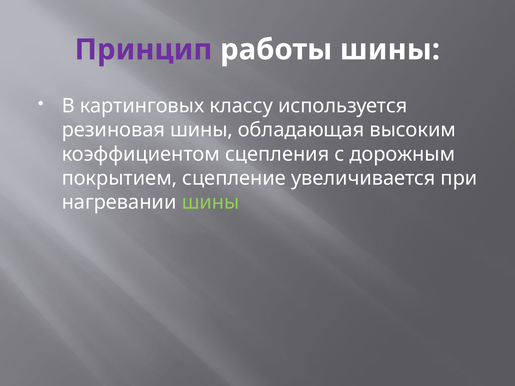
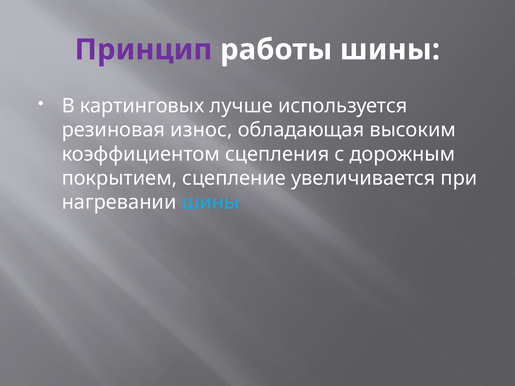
классу: классу -> лучше (241, 106)
резиновая шины: шины -> износ (201, 130)
шины colour: light green -> light blue (211, 202)
